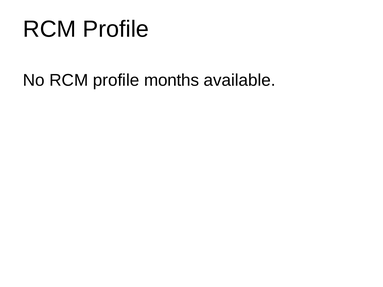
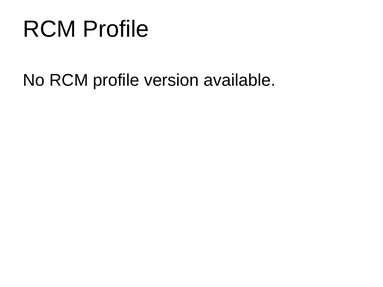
months: months -> version (171, 80)
